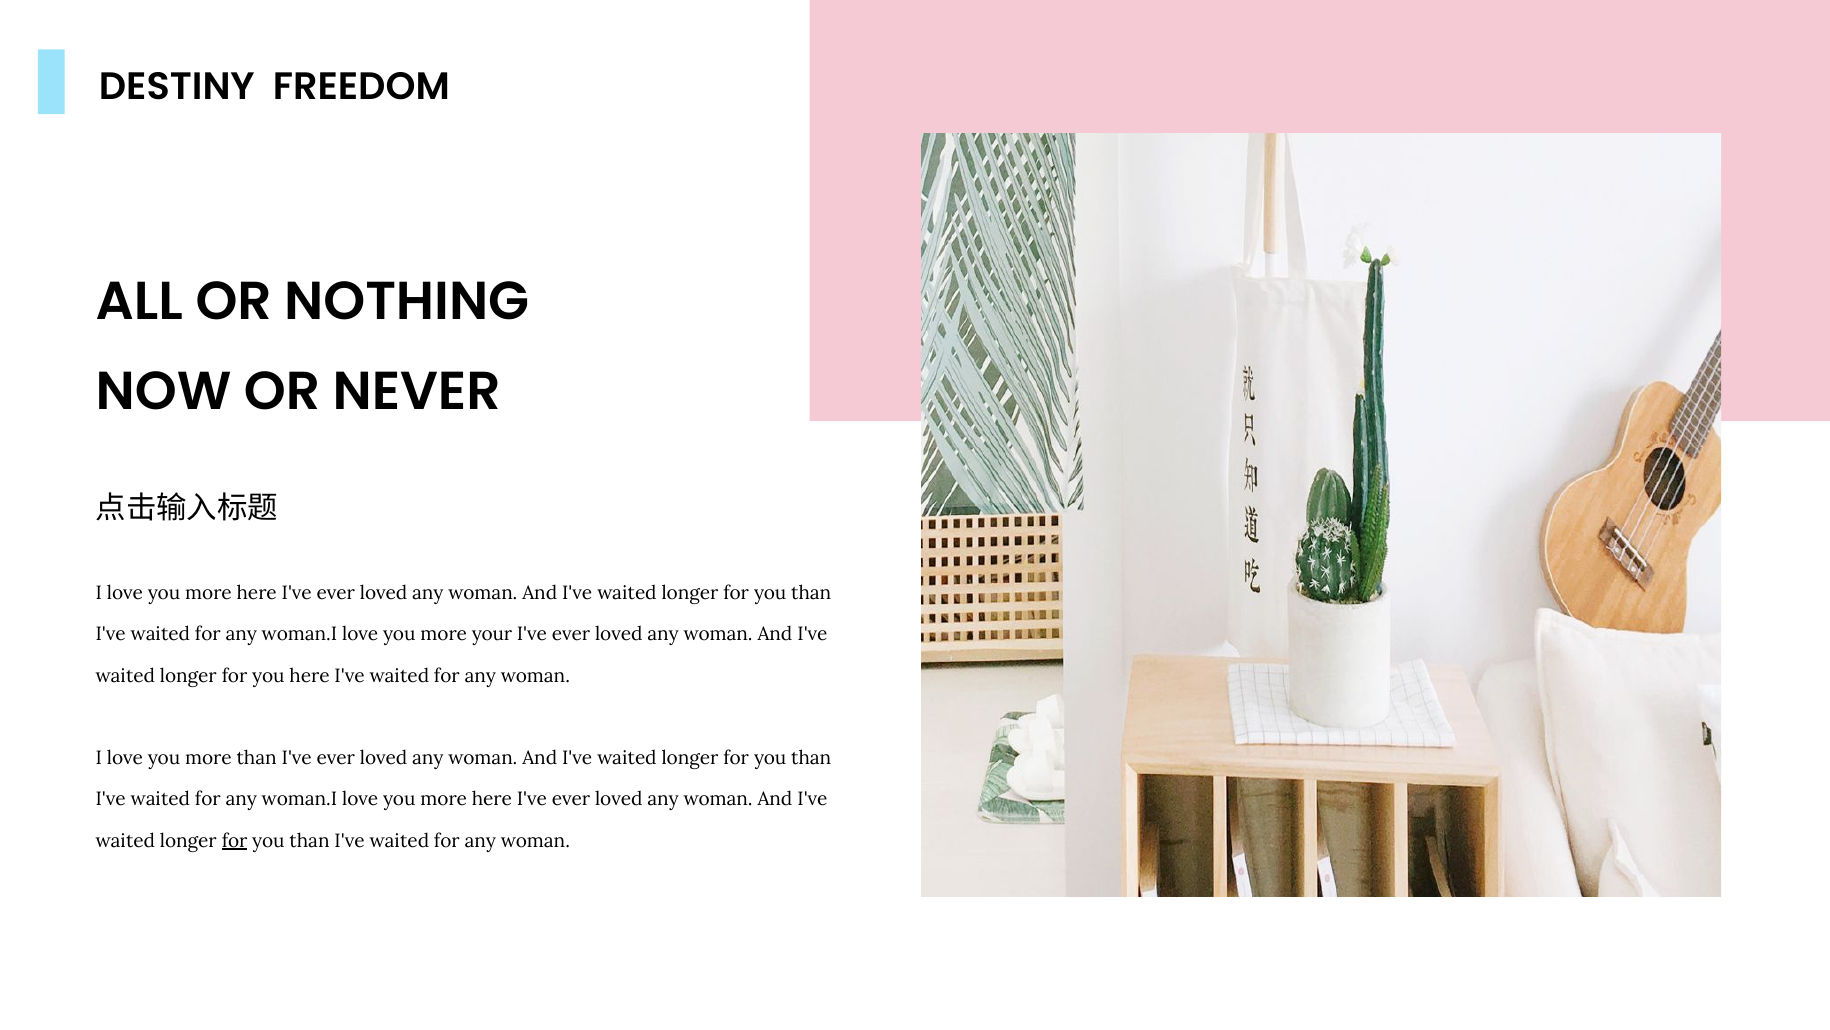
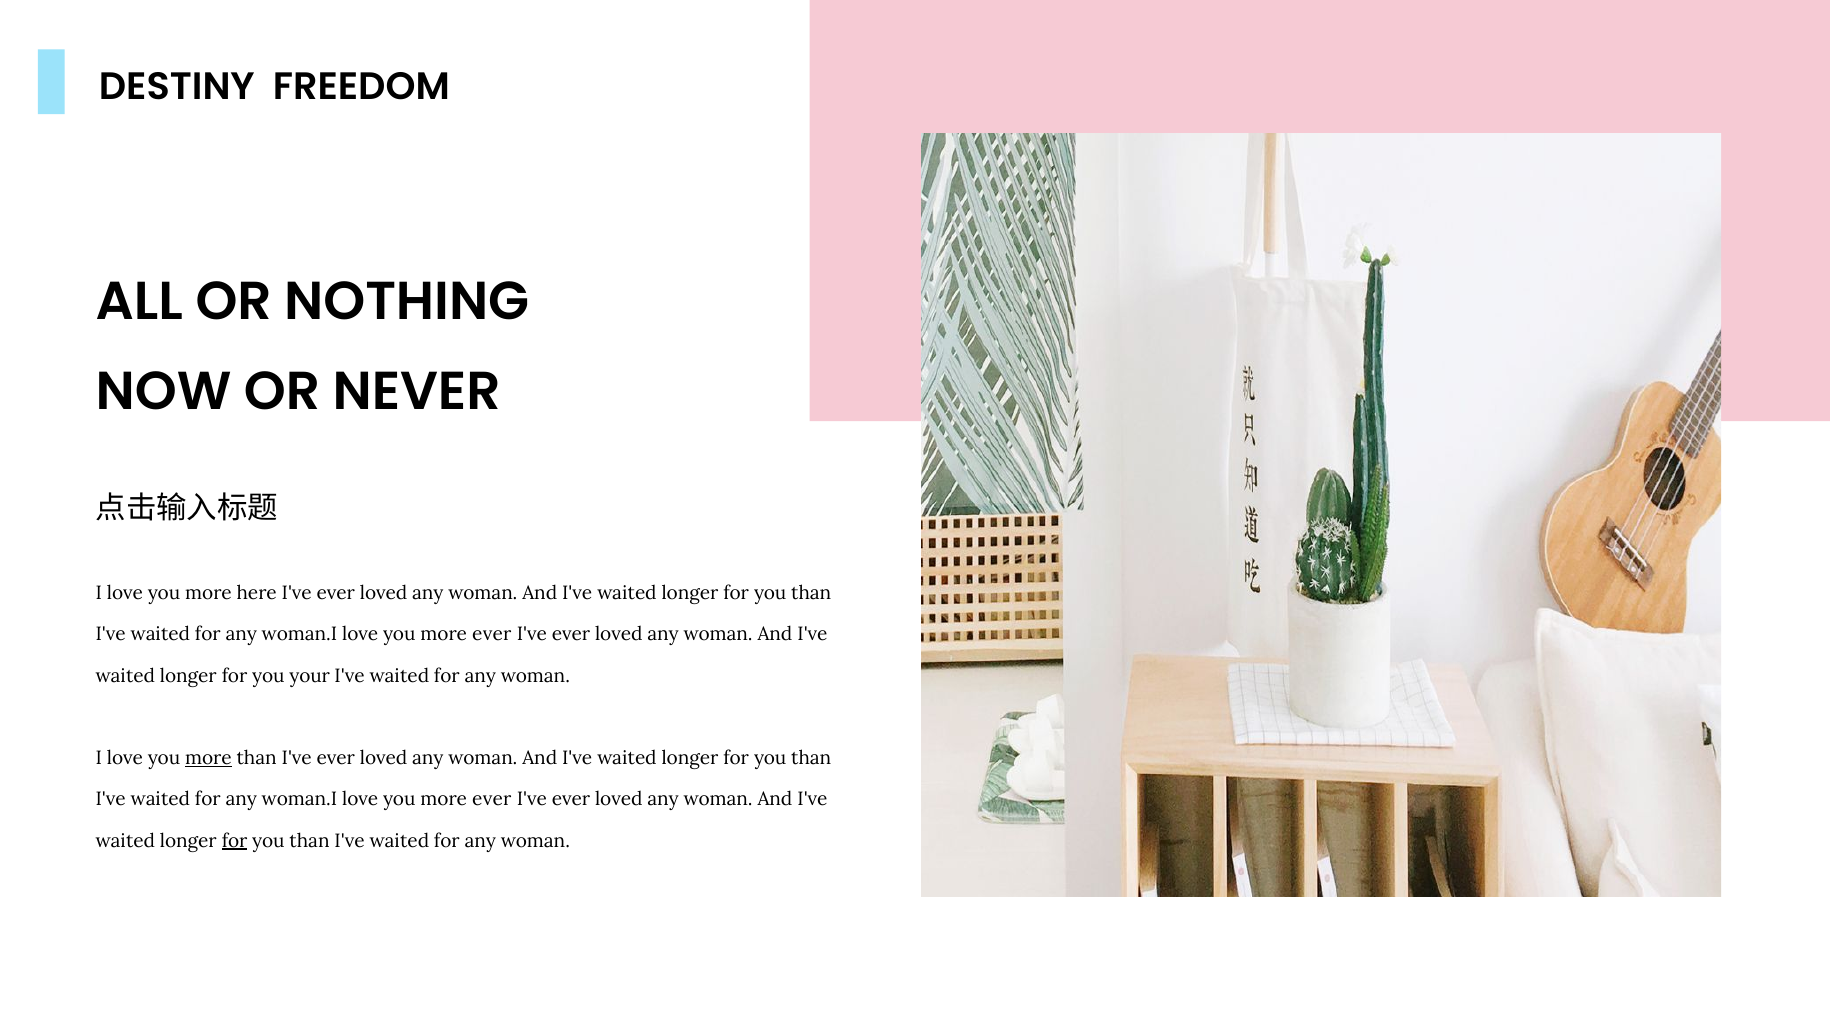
your: your -> ever (492, 634)
you here: here -> your (310, 675)
more underline: none -> present (208, 758)
here: here -> ever (492, 799)
